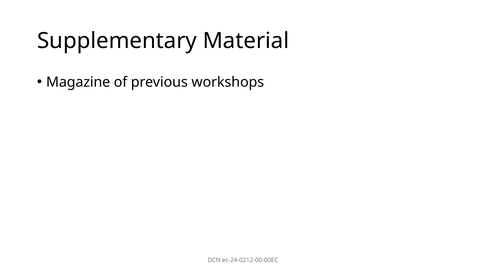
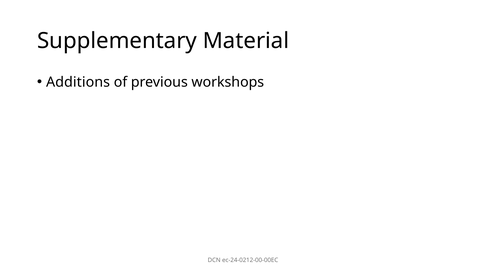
Magazine: Magazine -> Additions (78, 82)
